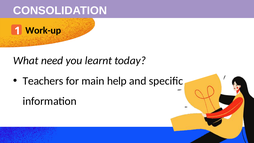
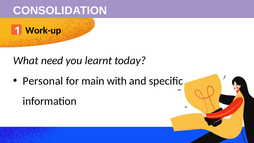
Teachers: Teachers -> Personal (43, 81)
help: help -> with (117, 81)
